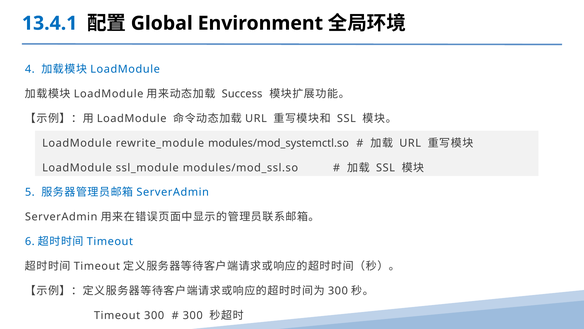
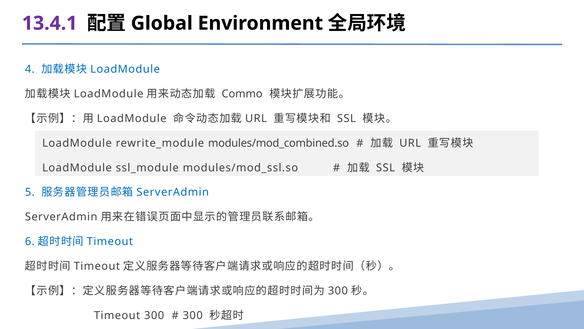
13.4.1 colour: blue -> purple (50, 23)
Success: Success -> Commo (242, 94)
modules/mod_systemctl.so: modules/mod_systemctl.so -> modules/mod_combined.so (279, 143)
